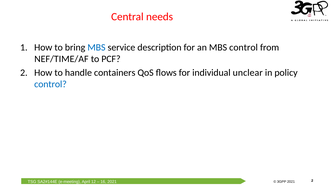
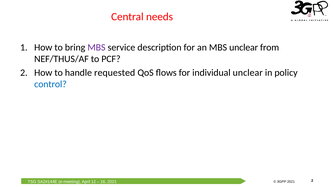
MBS colour: blue -> purple (96, 47)
MBS control: control -> unclear (244, 47)
NEF/TIME/AF: NEF/TIME/AF -> NEF/THUS/AF (61, 59)
containers: containers -> requested (115, 73)
